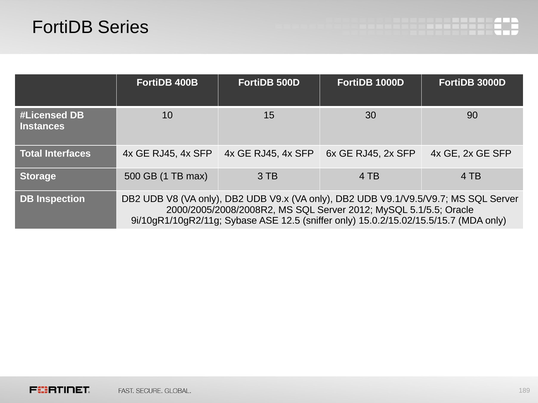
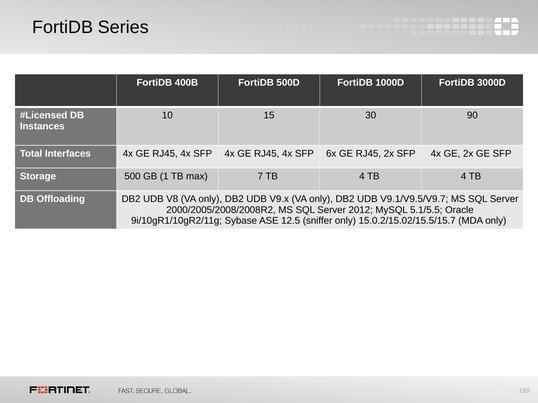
3: 3 -> 7 (260, 177)
Inspection: Inspection -> Offloading (61, 199)
